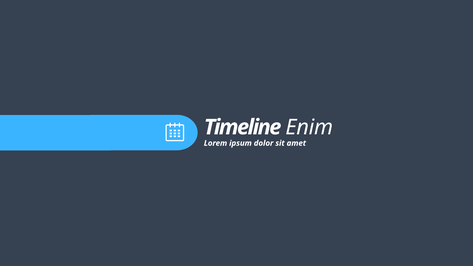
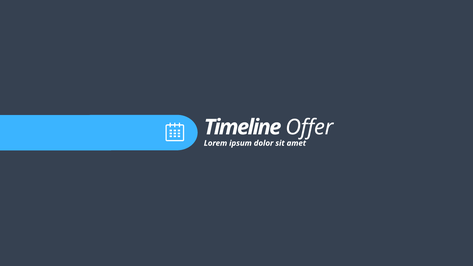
Enim: Enim -> Offer (309, 127)
